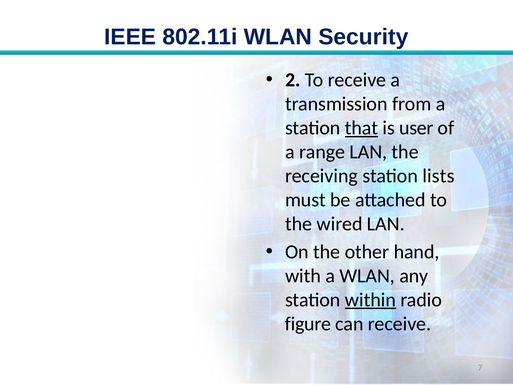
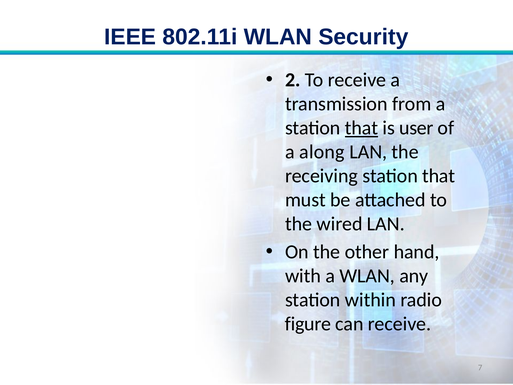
range: range -> along (322, 152)
receiving station lists: lists -> that (439, 176)
within underline: present -> none (370, 300)
